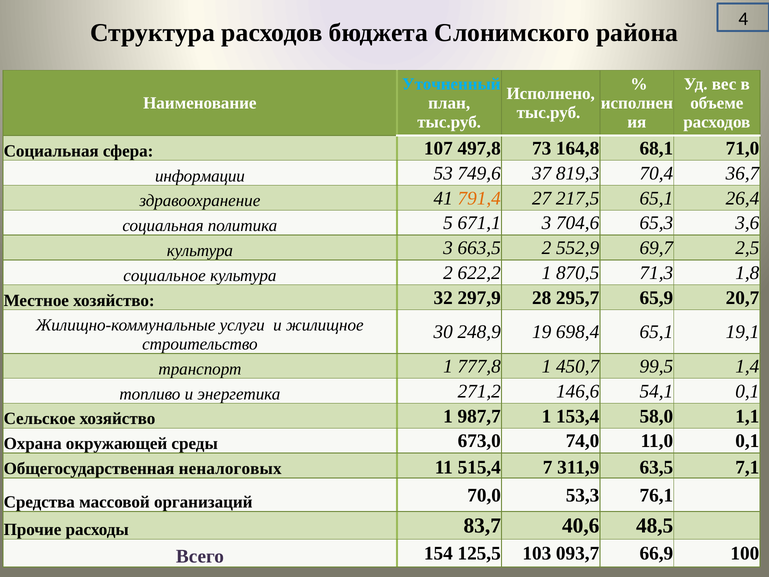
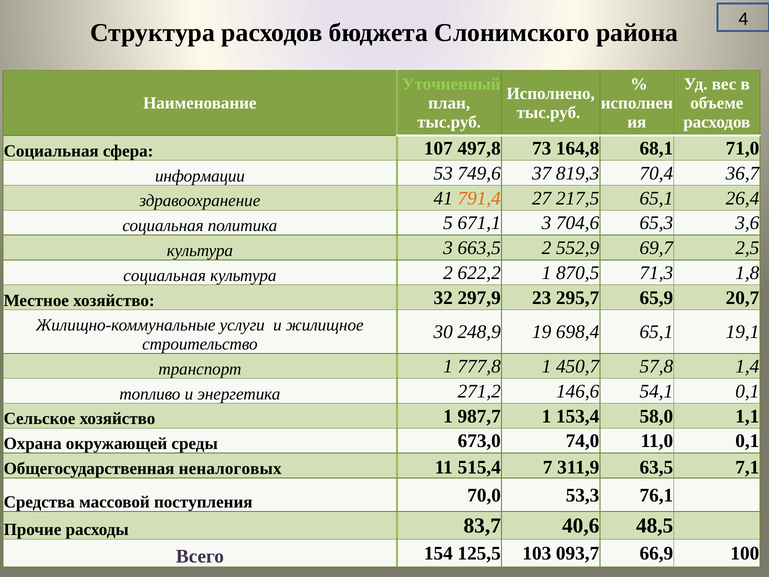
Уточненный colour: light blue -> light green (451, 84)
социальное: социальное -> социальная (165, 275)
28: 28 -> 23 (542, 298)
99,5: 99,5 -> 57,8 (656, 366)
организаций: организаций -> поступления (203, 502)
